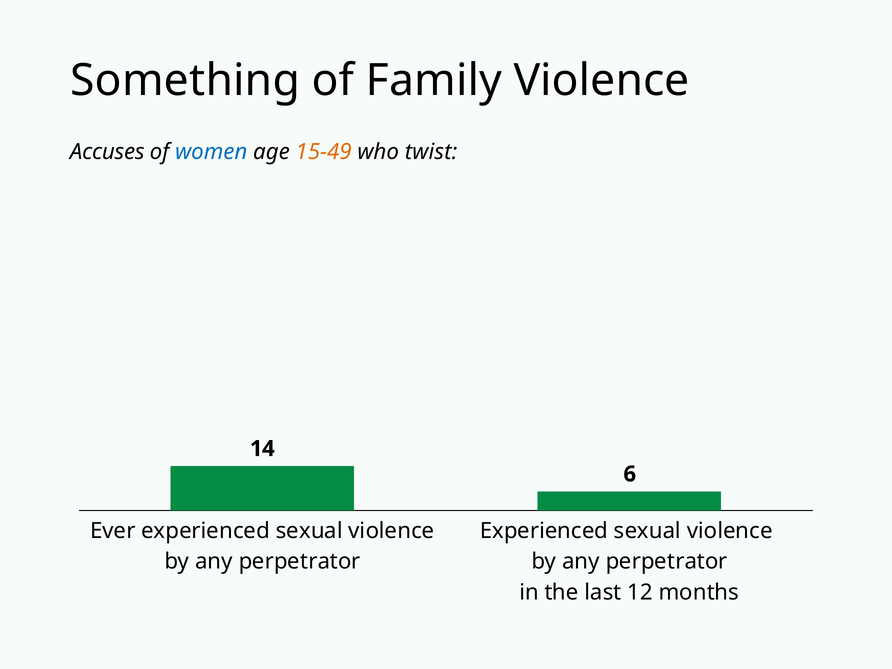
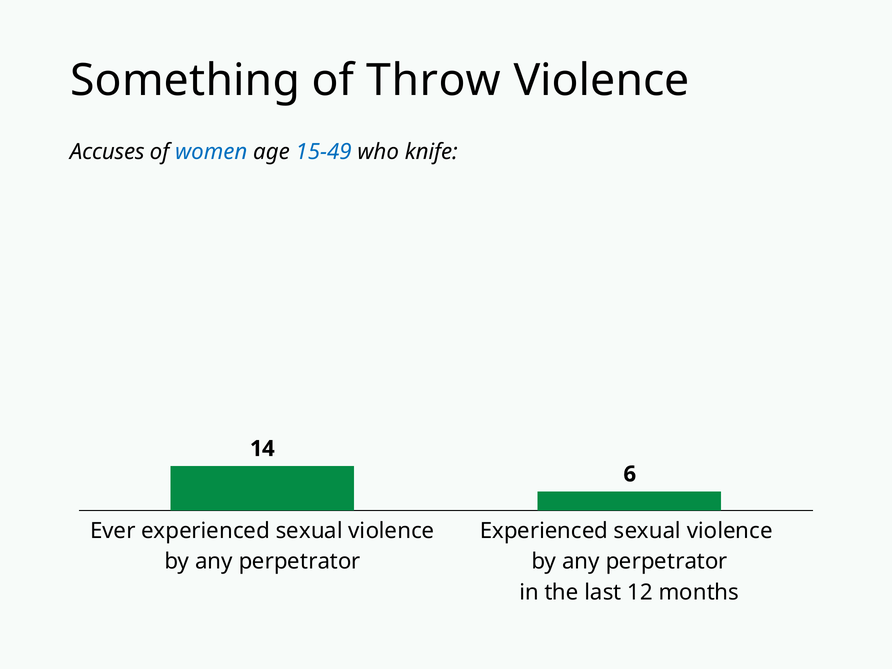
Family: Family -> Throw (434, 81)
15-49 colour: orange -> blue (324, 152)
twist: twist -> knife (431, 152)
